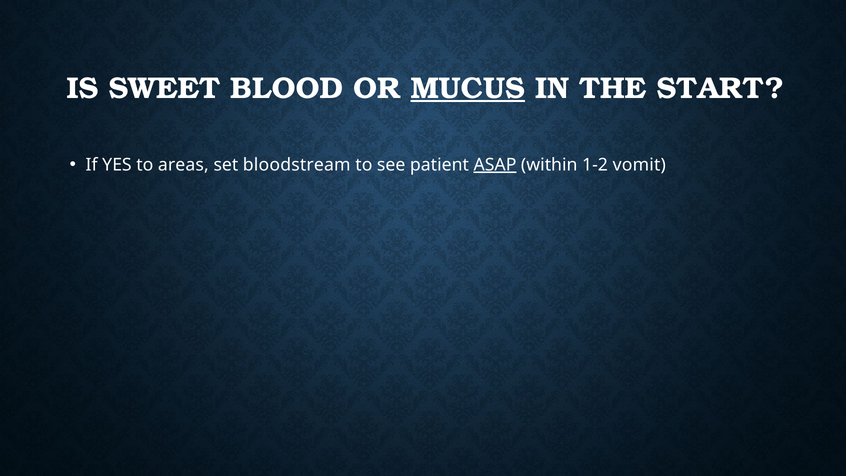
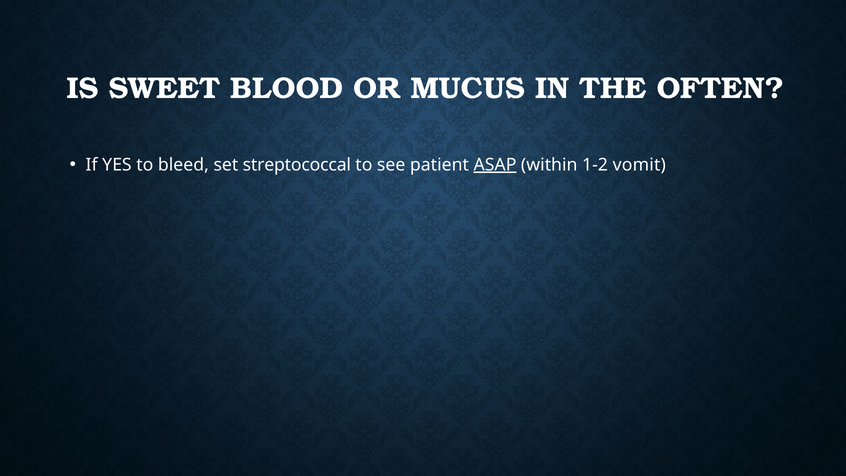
MUCUS underline: present -> none (468, 88)
START: START -> OFTEN (720, 88)
areas: areas -> bleed (183, 165)
bloodstream: bloodstream -> streptococcal (297, 165)
